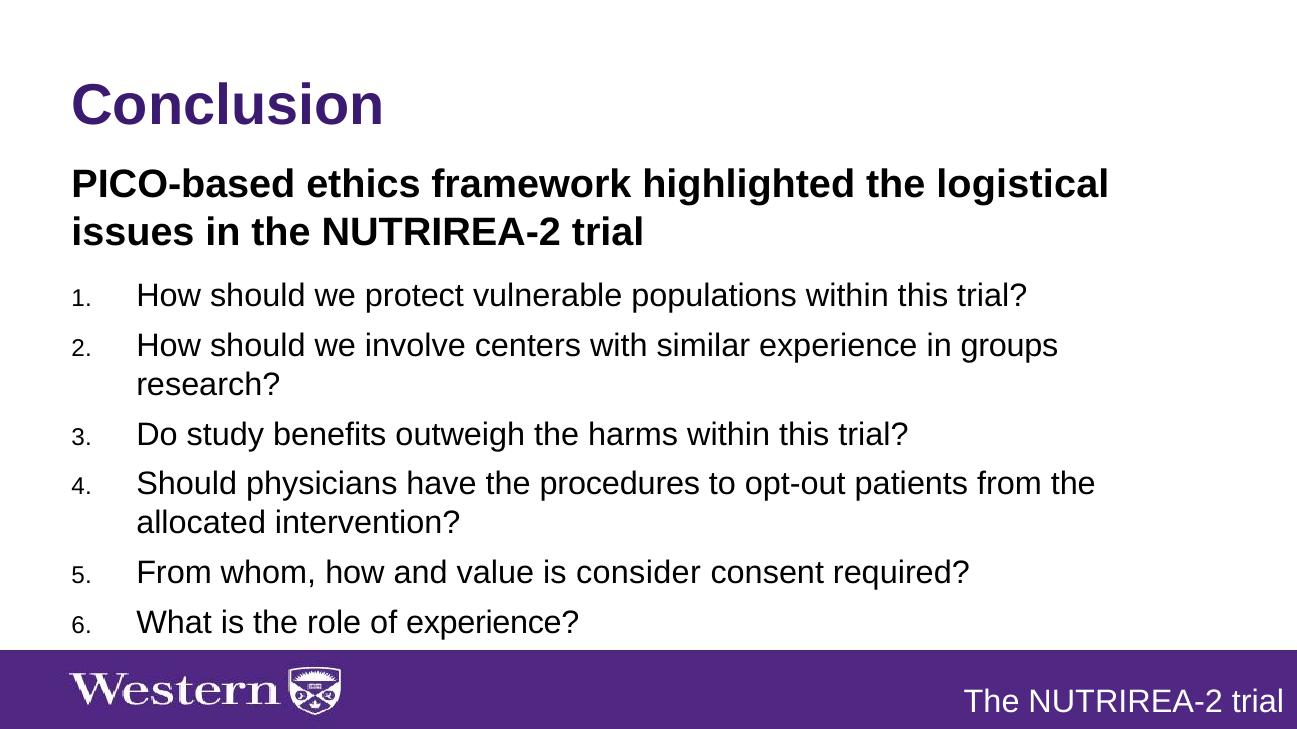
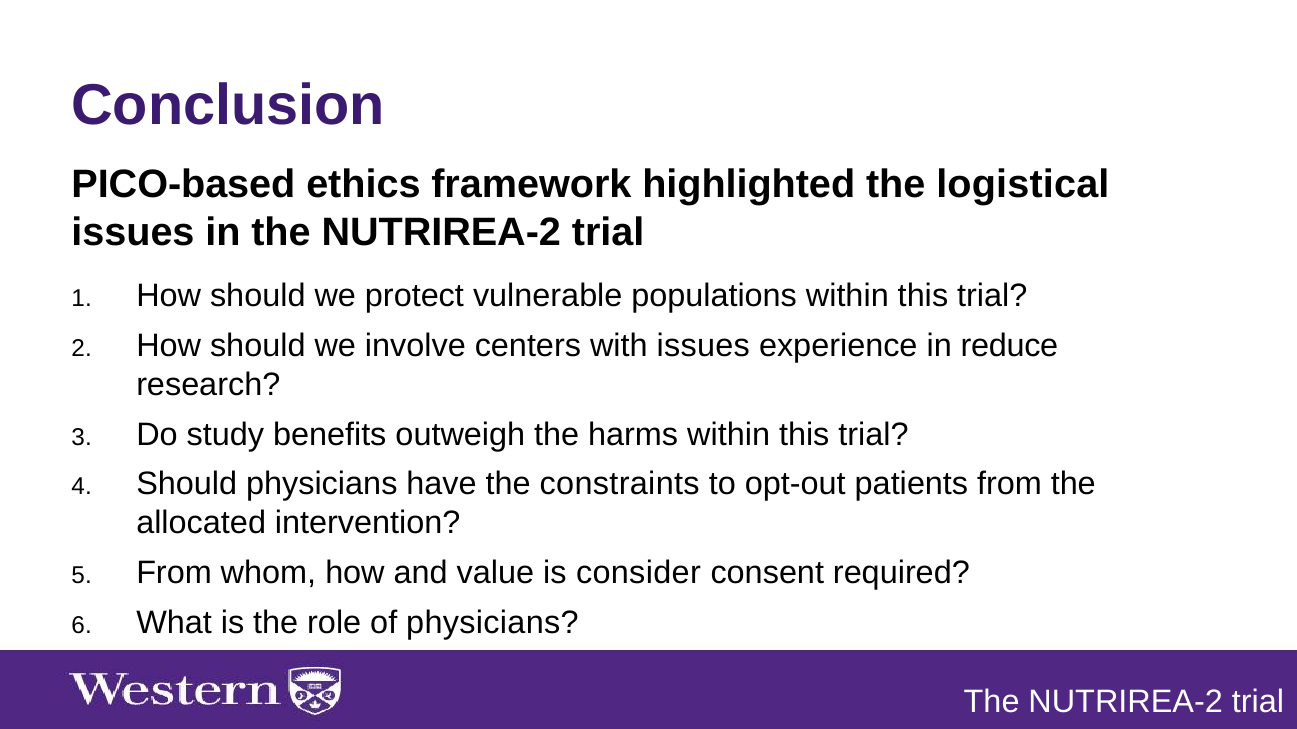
with similar: similar -> issues (703, 346)
groups: groups -> reduce (1010, 346)
procedures: procedures -> constraints (620, 485)
of experience: experience -> physicians (492, 623)
